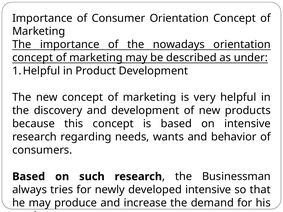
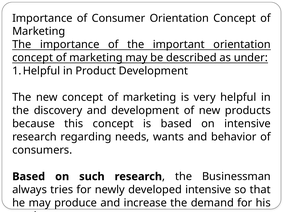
nowadays: nowadays -> important (179, 45)
